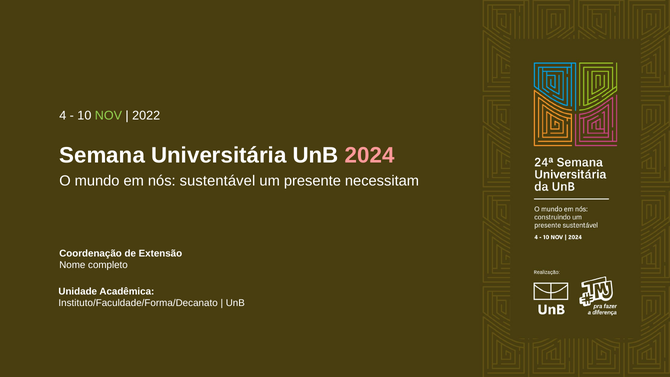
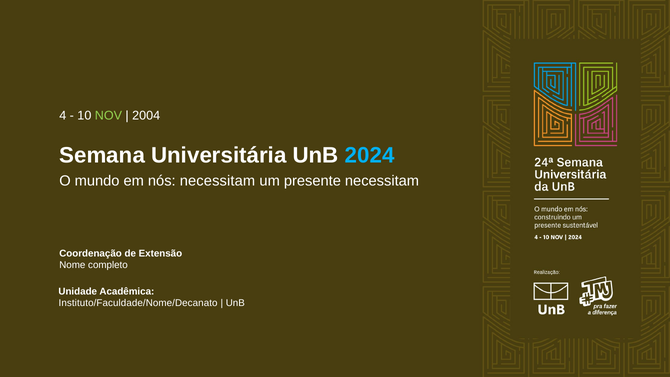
2022: 2022 -> 2004 (146, 116)
2024 colour: pink -> light blue (370, 155)
nós sustentável: sustentável -> necessitam (217, 181)
Instituto/Faculdade/Forma/Decanato: Instituto/Faculdade/Forma/Decanato -> Instituto/Faculdade/Nome/Decanato (138, 303)
